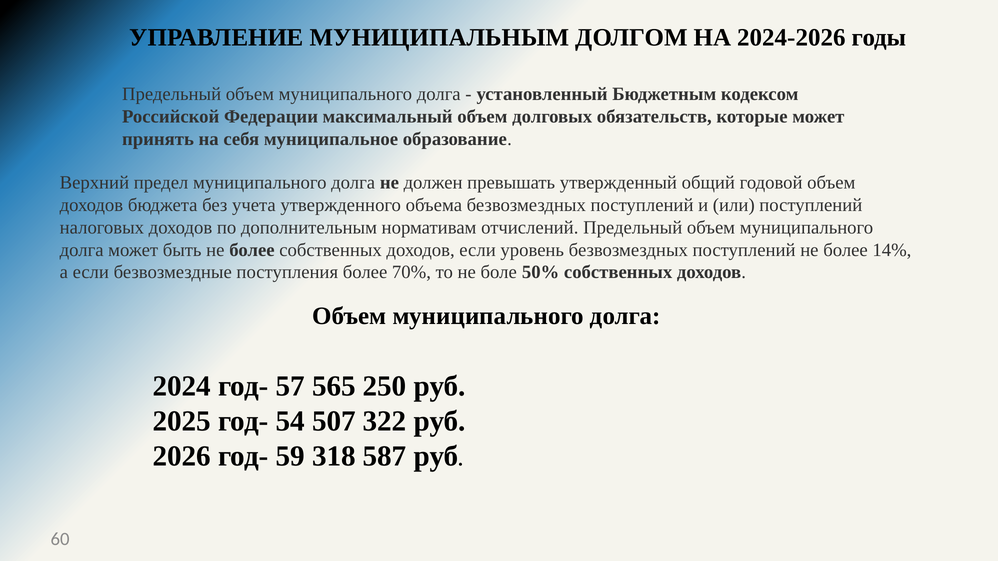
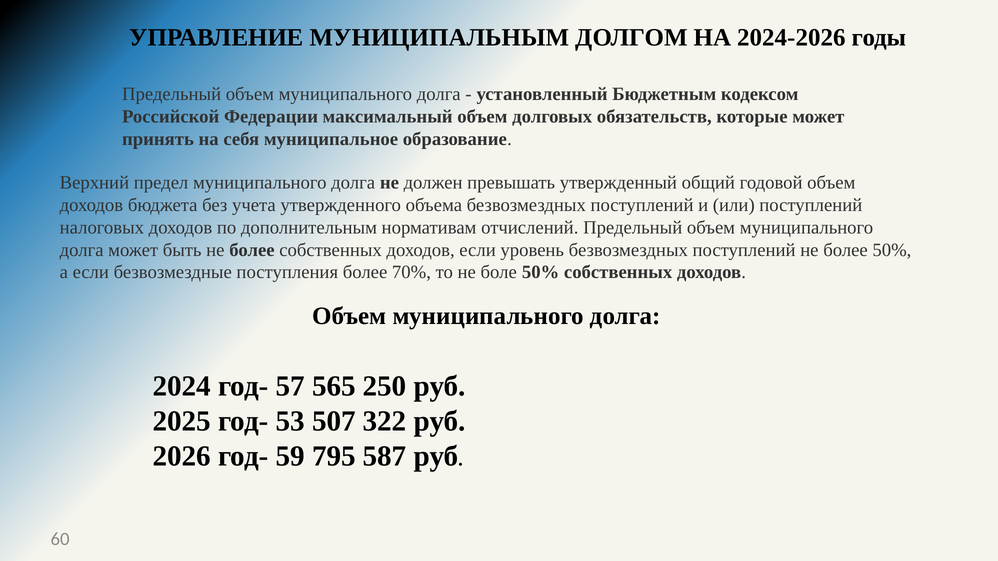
более 14%: 14% -> 50% (892, 250)
54: 54 -> 53 (290, 422)
318: 318 -> 795 (334, 457)
